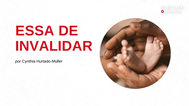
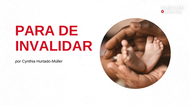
ESSA: ESSA -> PARA (35, 31)
